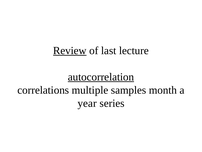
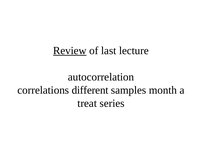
autocorrelation underline: present -> none (101, 77)
multiple: multiple -> different (90, 90)
year: year -> treat (87, 103)
